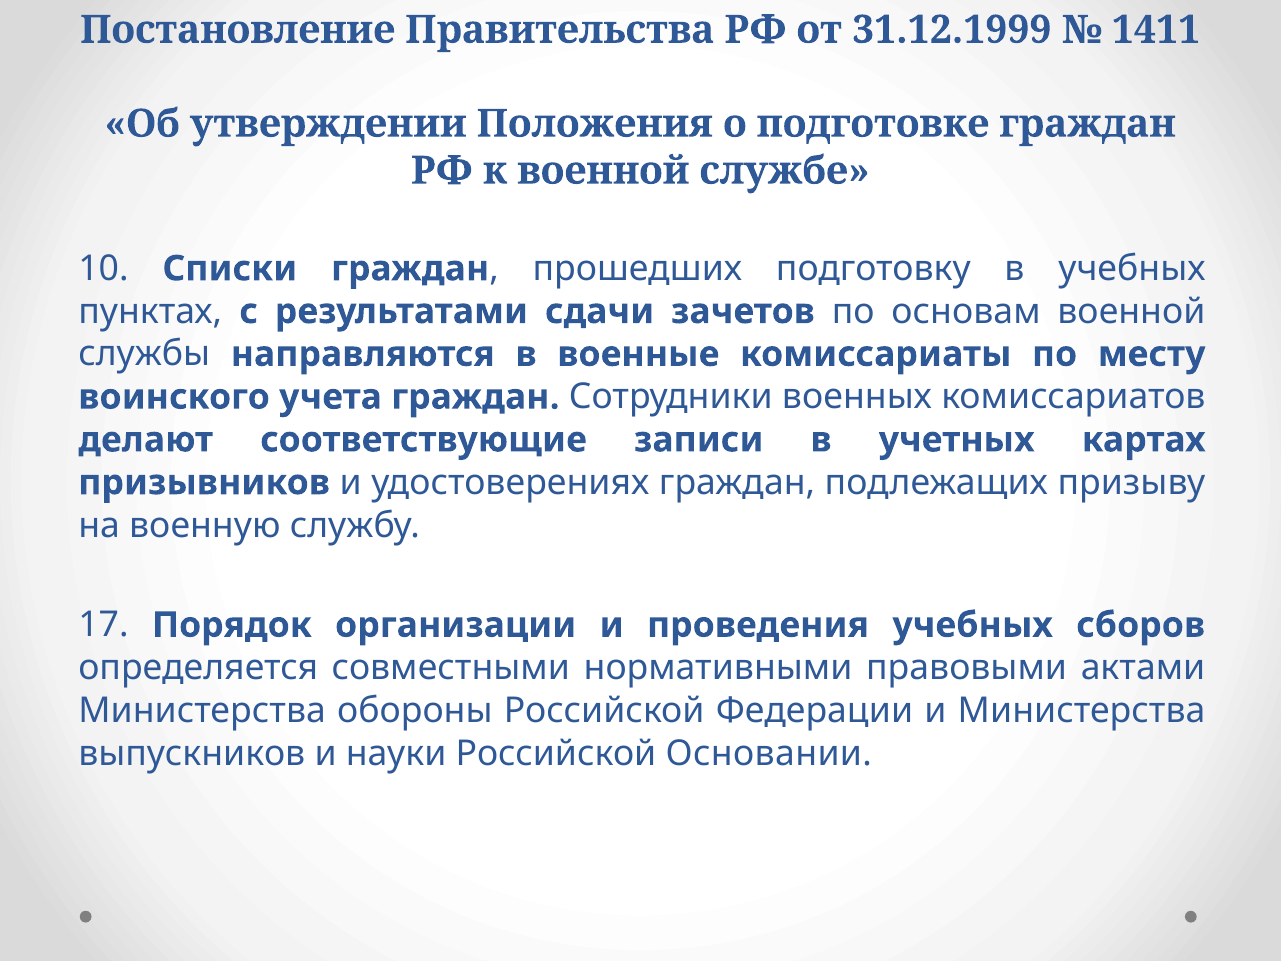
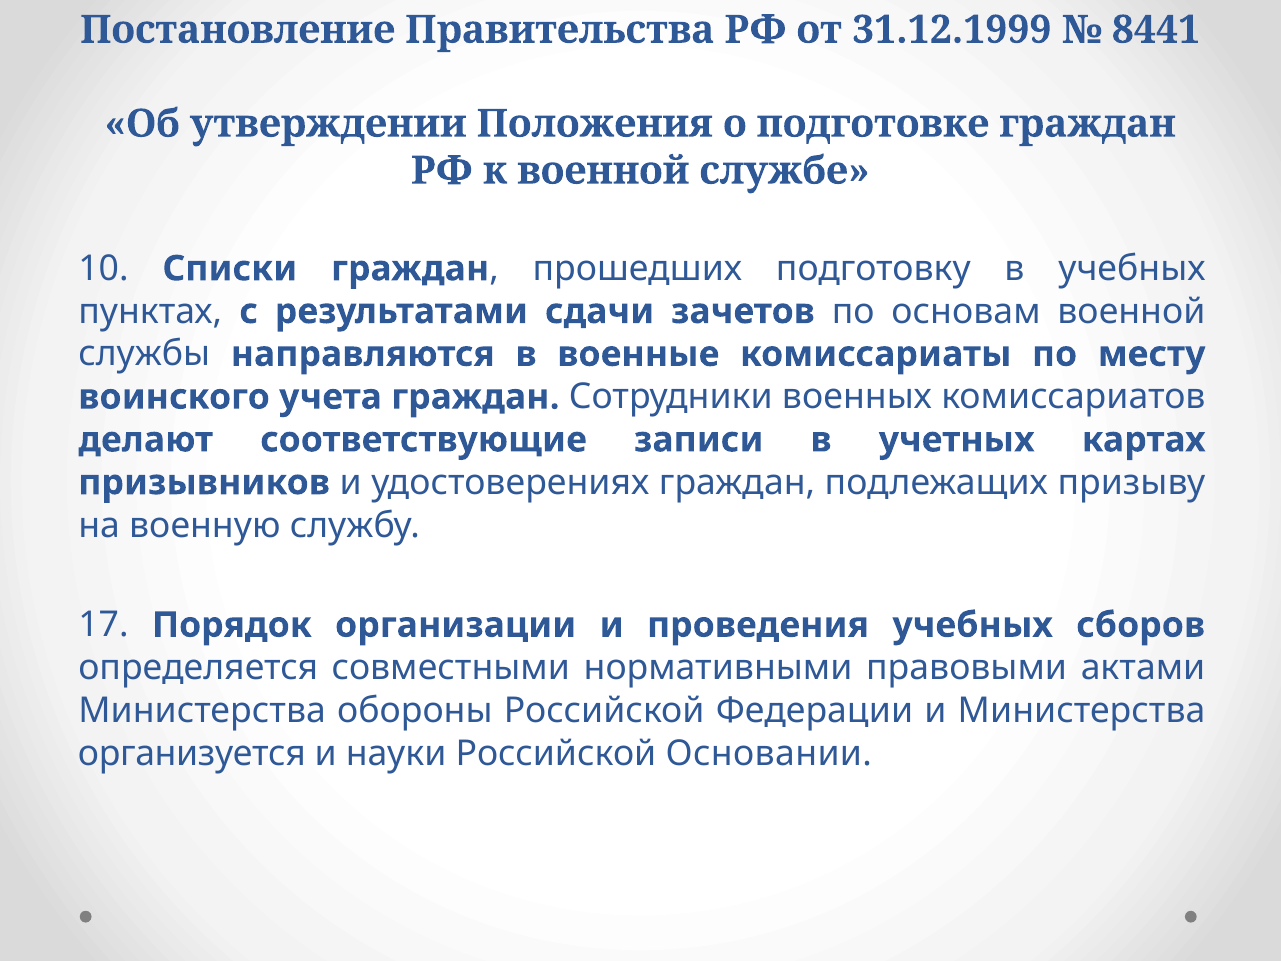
1411: 1411 -> 8441 (1156, 30)
выпускников: выпускников -> организуется (192, 753)
